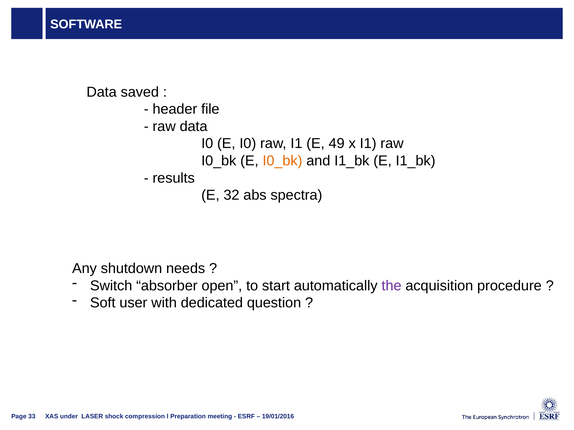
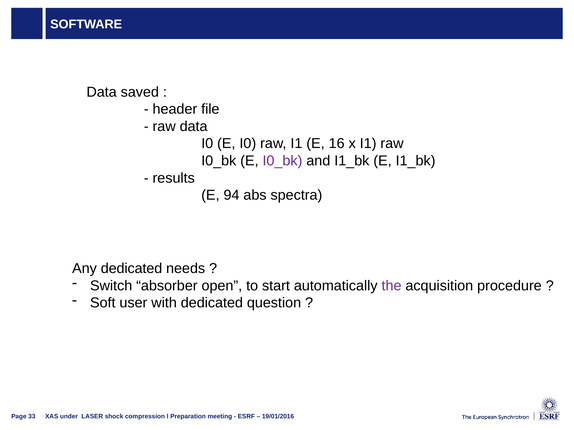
49: 49 -> 16 (337, 144)
I0_bk colour: orange -> purple (282, 161)
32: 32 -> 94 (231, 195)
Any shutdown: shutdown -> dedicated (132, 269)
